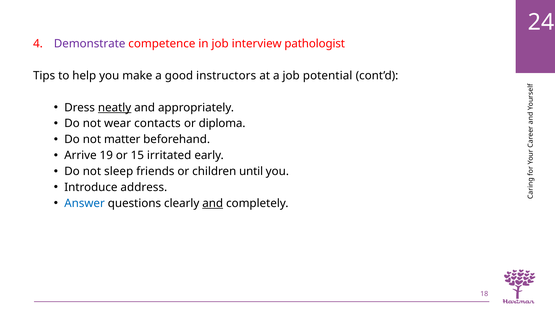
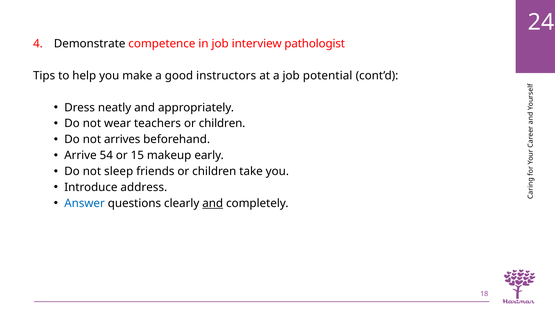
Demonstrate colour: purple -> black (90, 44)
neatly underline: present -> none (115, 108)
contacts: contacts -> teachers (157, 124)
diploma: diploma -> children (222, 124)
matter: matter -> arrives (122, 140)
19: 19 -> 54 (106, 156)
irritated: irritated -> makeup (169, 156)
until: until -> take (251, 171)
